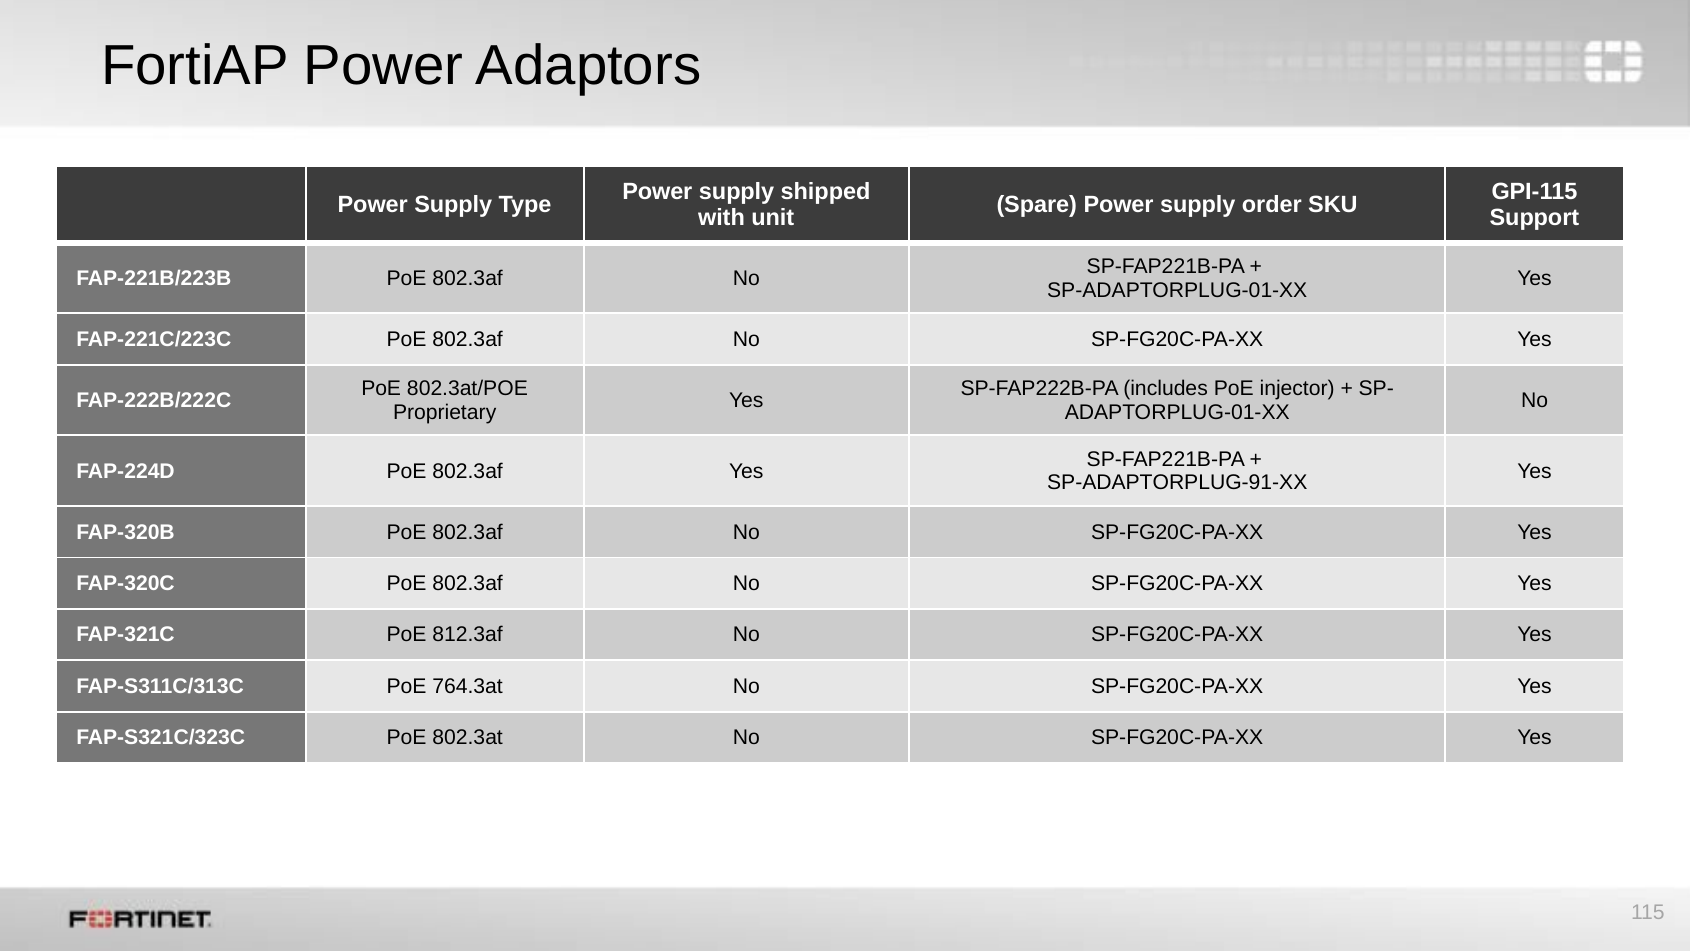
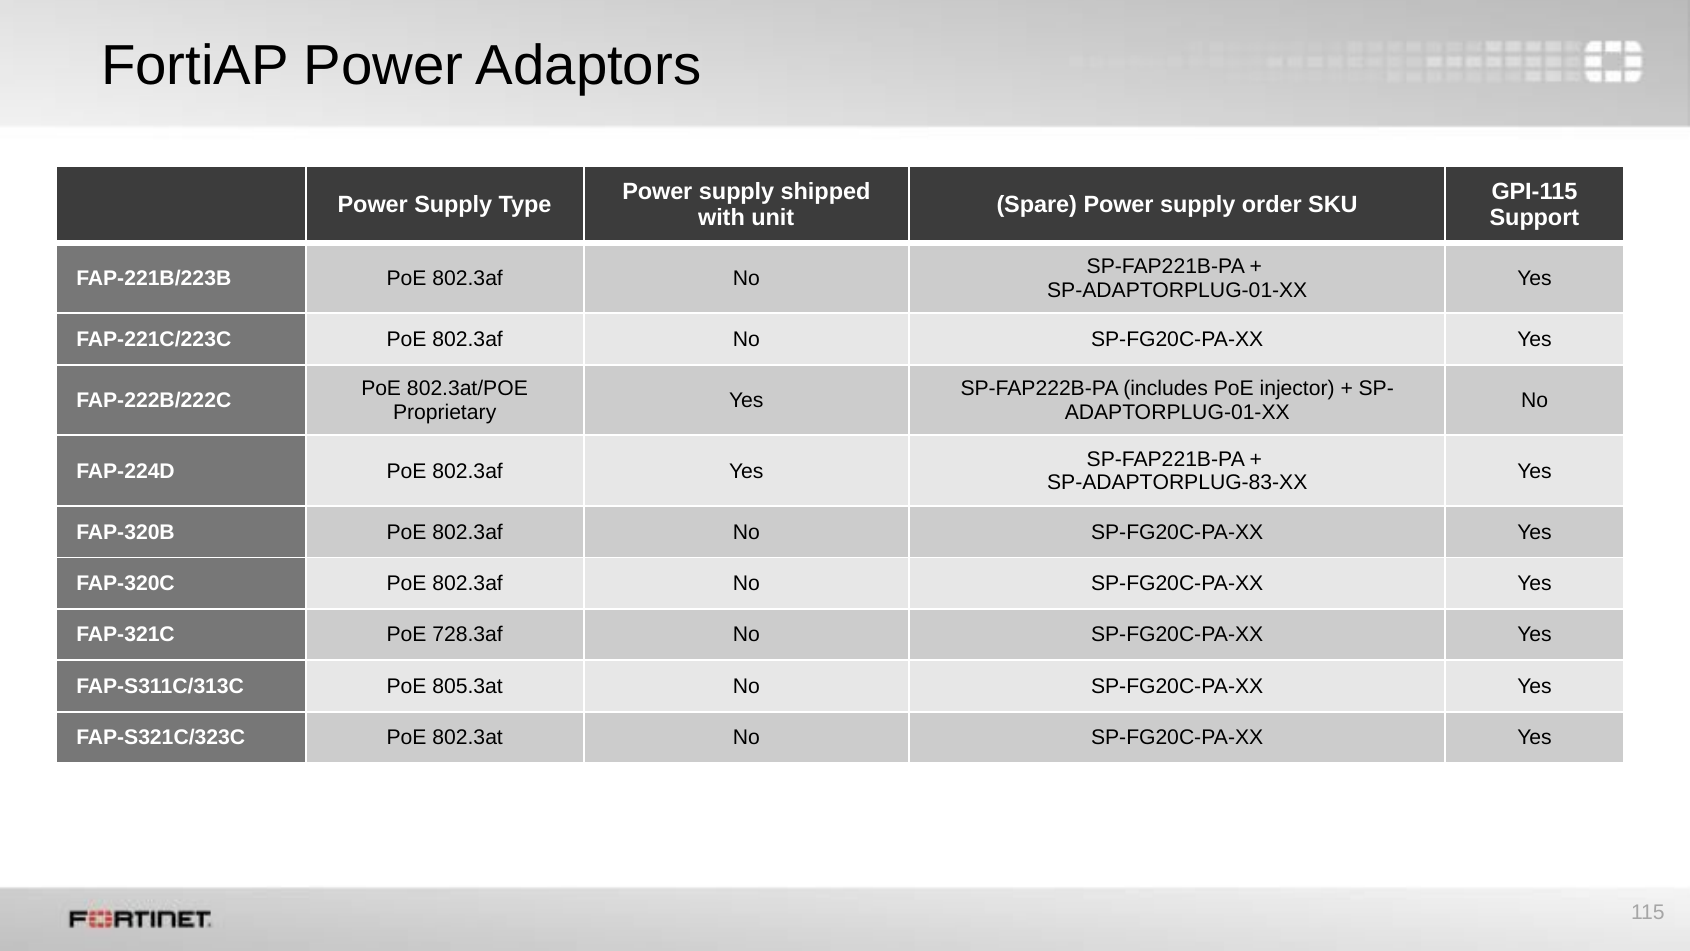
SP-ADAPTORPLUG-91-XX: SP-ADAPTORPLUG-91-XX -> SP-ADAPTORPLUG-83-XX (1177, 483)
812.3af: 812.3af -> 728.3af (467, 635)
764.3at: 764.3at -> 805.3at (467, 686)
